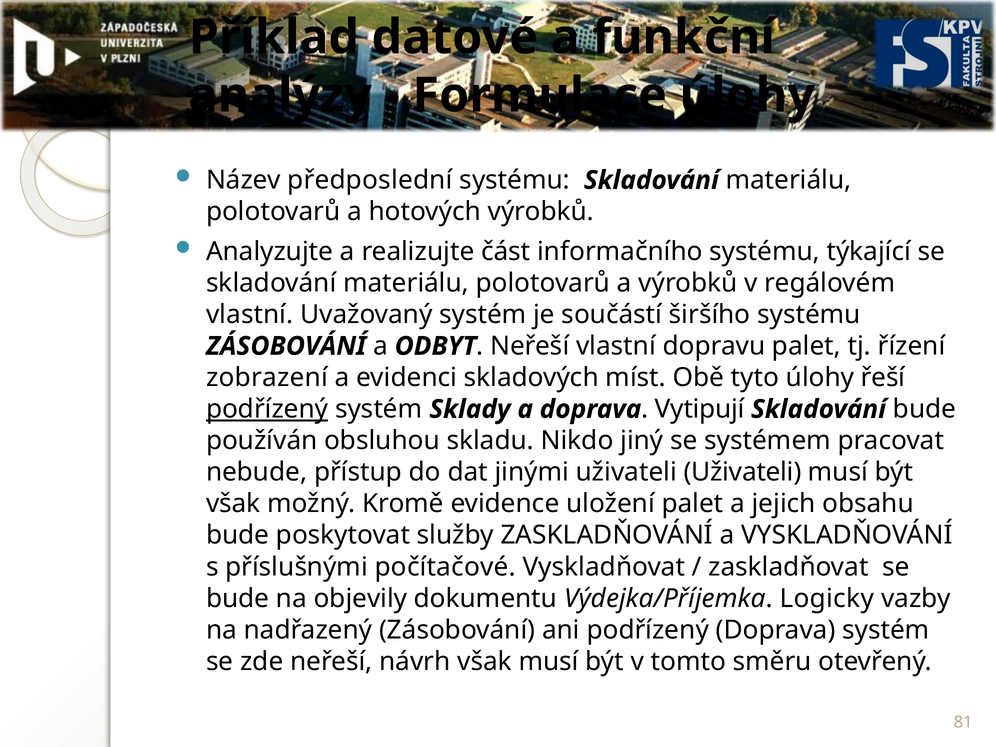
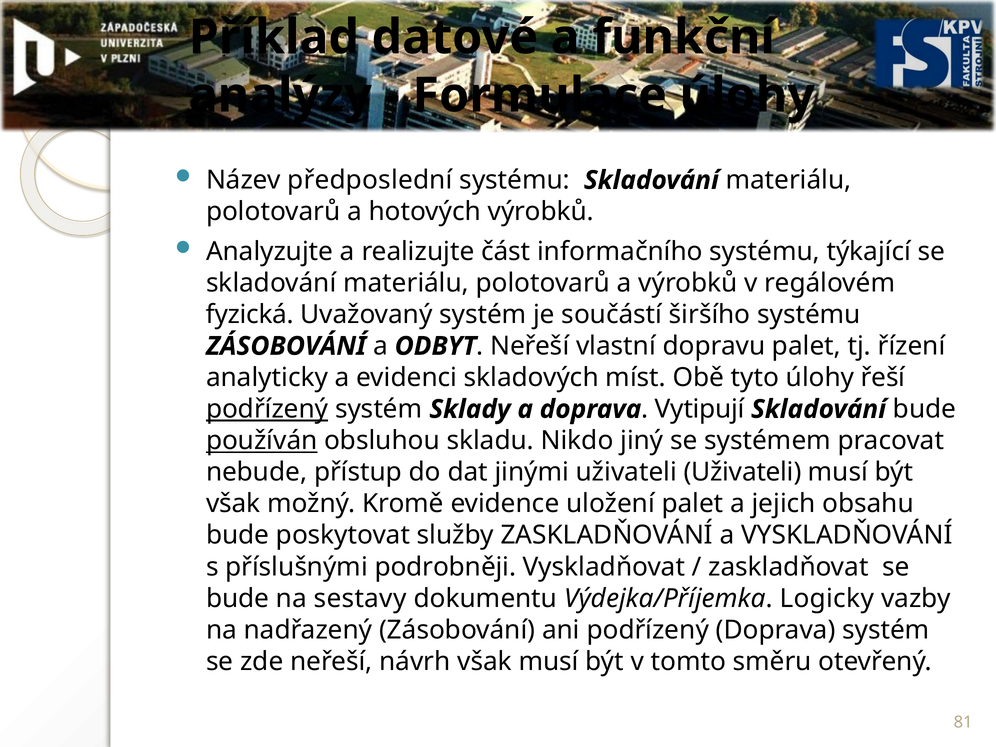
vlastní: vlastní -> fyzická (250, 315)
zobrazení: zobrazení -> analyticky (267, 378)
používán underline: none -> present (262, 441)
počítačové: počítačové -> podrobněji (445, 567)
objevily: objevily -> sestavy (360, 598)
